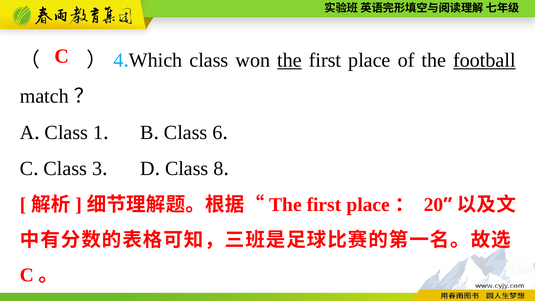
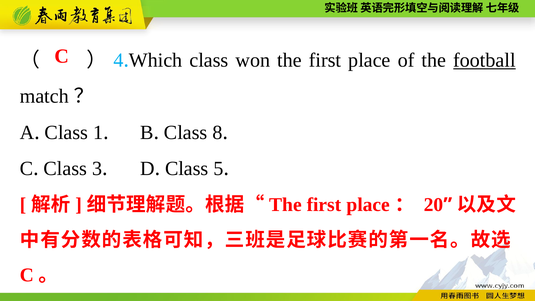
the underline: present -> none (289, 60)
6: 6 -> 8 (217, 132)
8: 8 -> 5 (219, 169)
